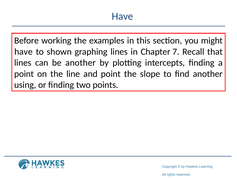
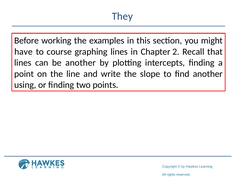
Have: Have -> They (122, 16)
shown: shown -> course (59, 52)
7: 7 -> 2 (176, 52)
and point: point -> write (111, 74)
